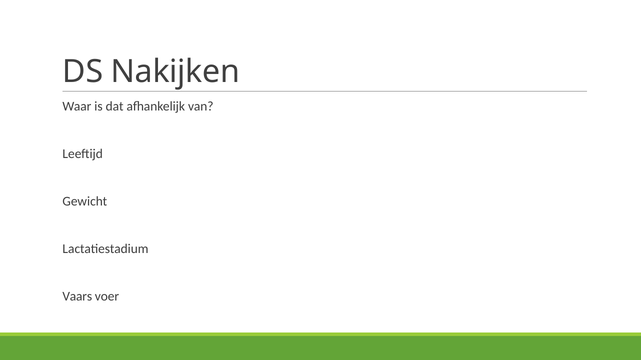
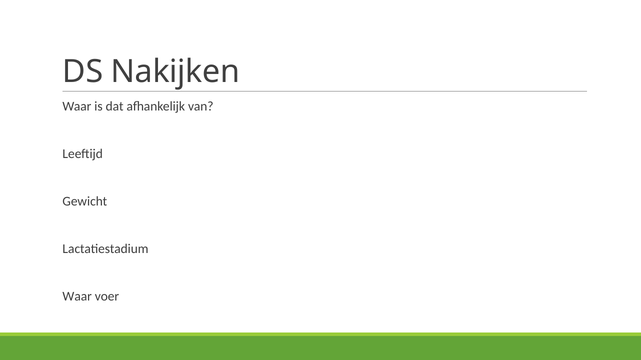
Vaars: Vaars -> Waar (77, 297)
